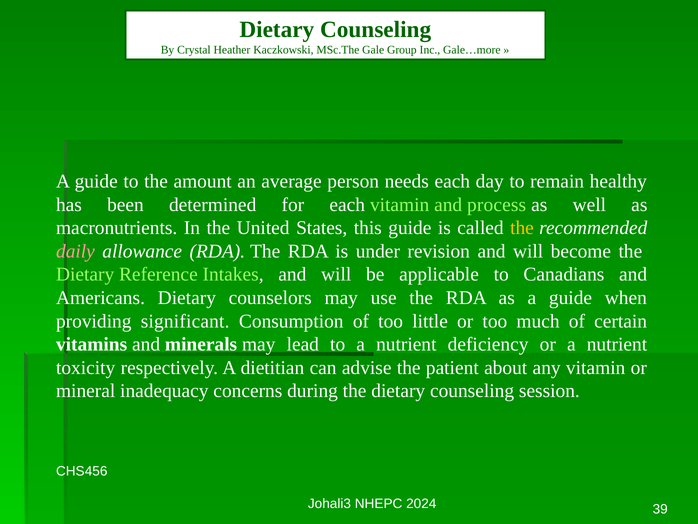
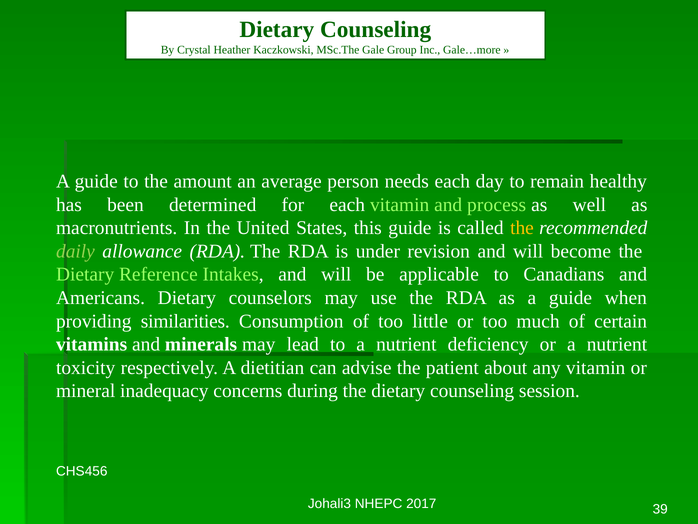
daily colour: pink -> light green (75, 251)
significant: significant -> similarities (185, 321)
2024: 2024 -> 2017 (421, 503)
